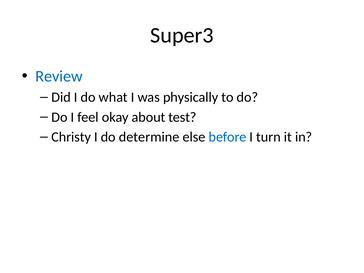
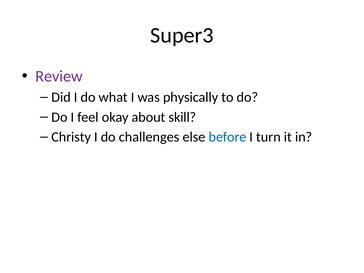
Review colour: blue -> purple (59, 76)
test: test -> skill (182, 117)
determine: determine -> challenges (149, 137)
